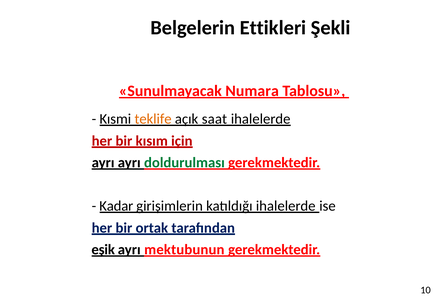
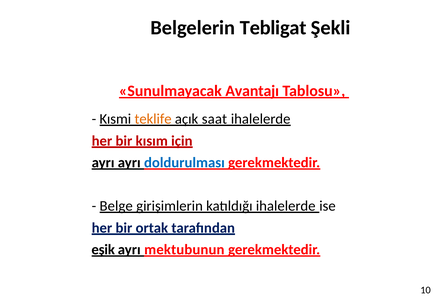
Ettikleri: Ettikleri -> Tebligat (273, 28)
Numara: Numara -> Avantajı (252, 91)
doldurulması colour: green -> blue (184, 163)
Kadar: Kadar -> Belge (116, 206)
